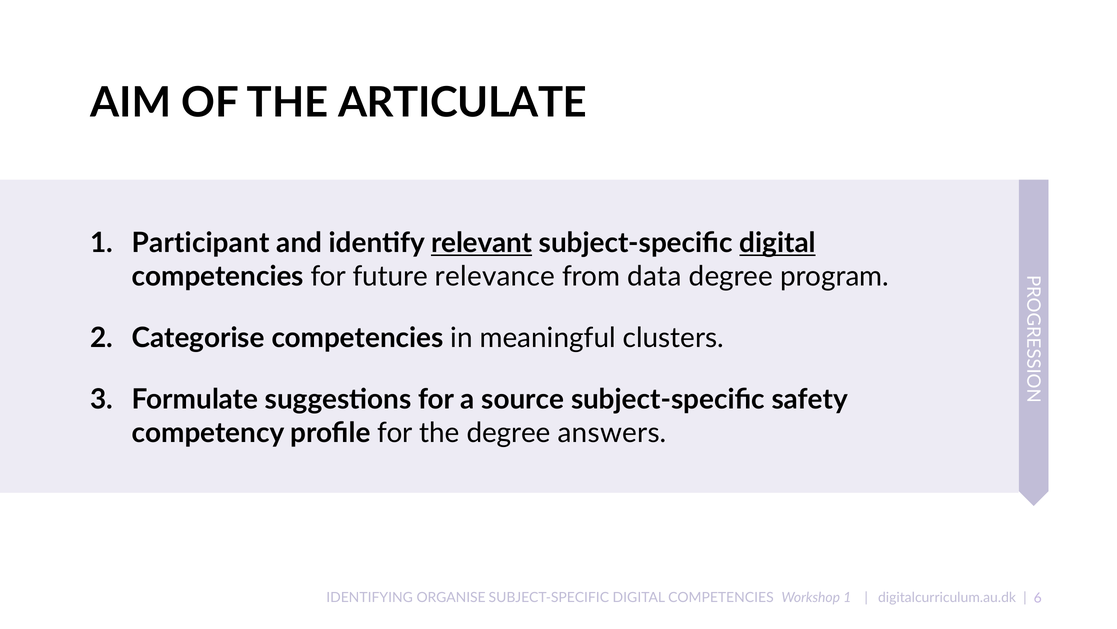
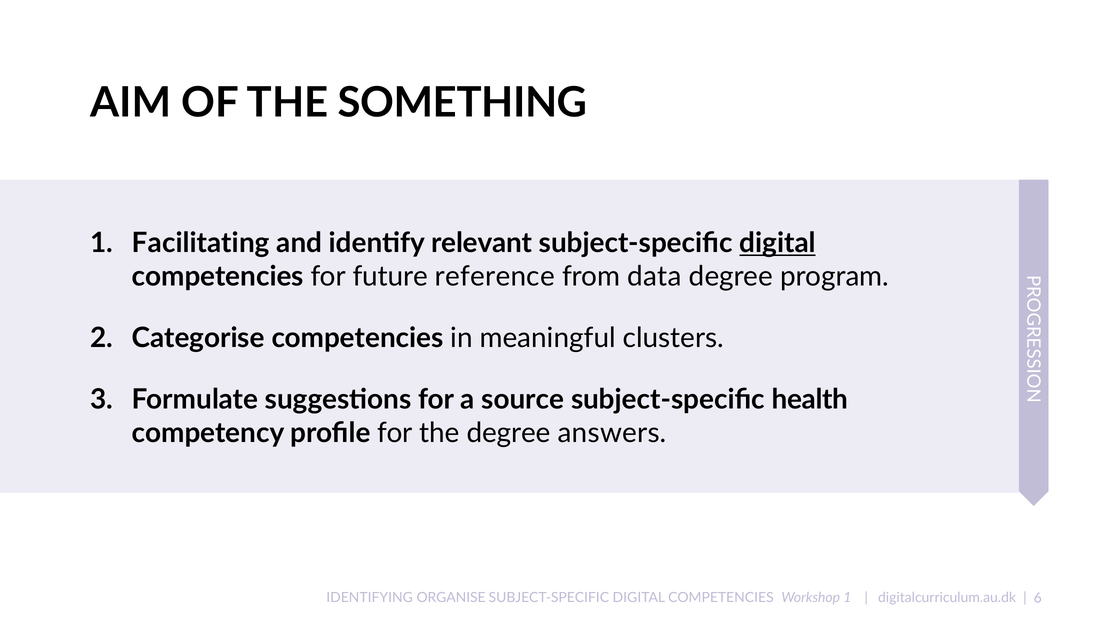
ARTICULATE: ARTICULATE -> SOMETHING (463, 103)
Participant: Participant -> Facilitating (201, 243)
relevant underline: present -> none (482, 243)
relevance: relevance -> reference (495, 276)
safety: safety -> health (810, 399)
